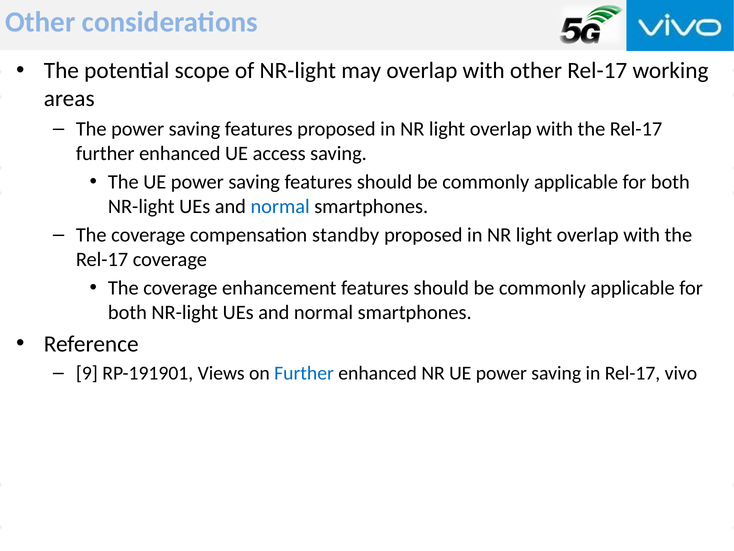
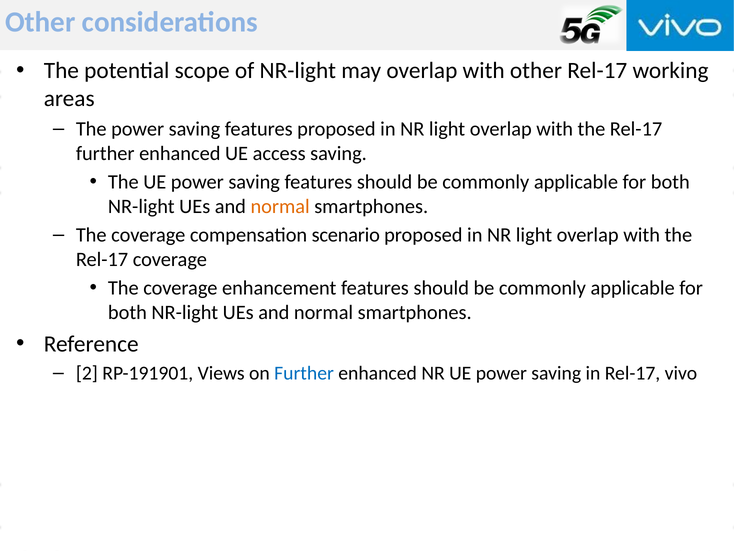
normal colour: blue -> orange (280, 206)
standby: standby -> scenario (346, 235)
9: 9 -> 2 (87, 373)
